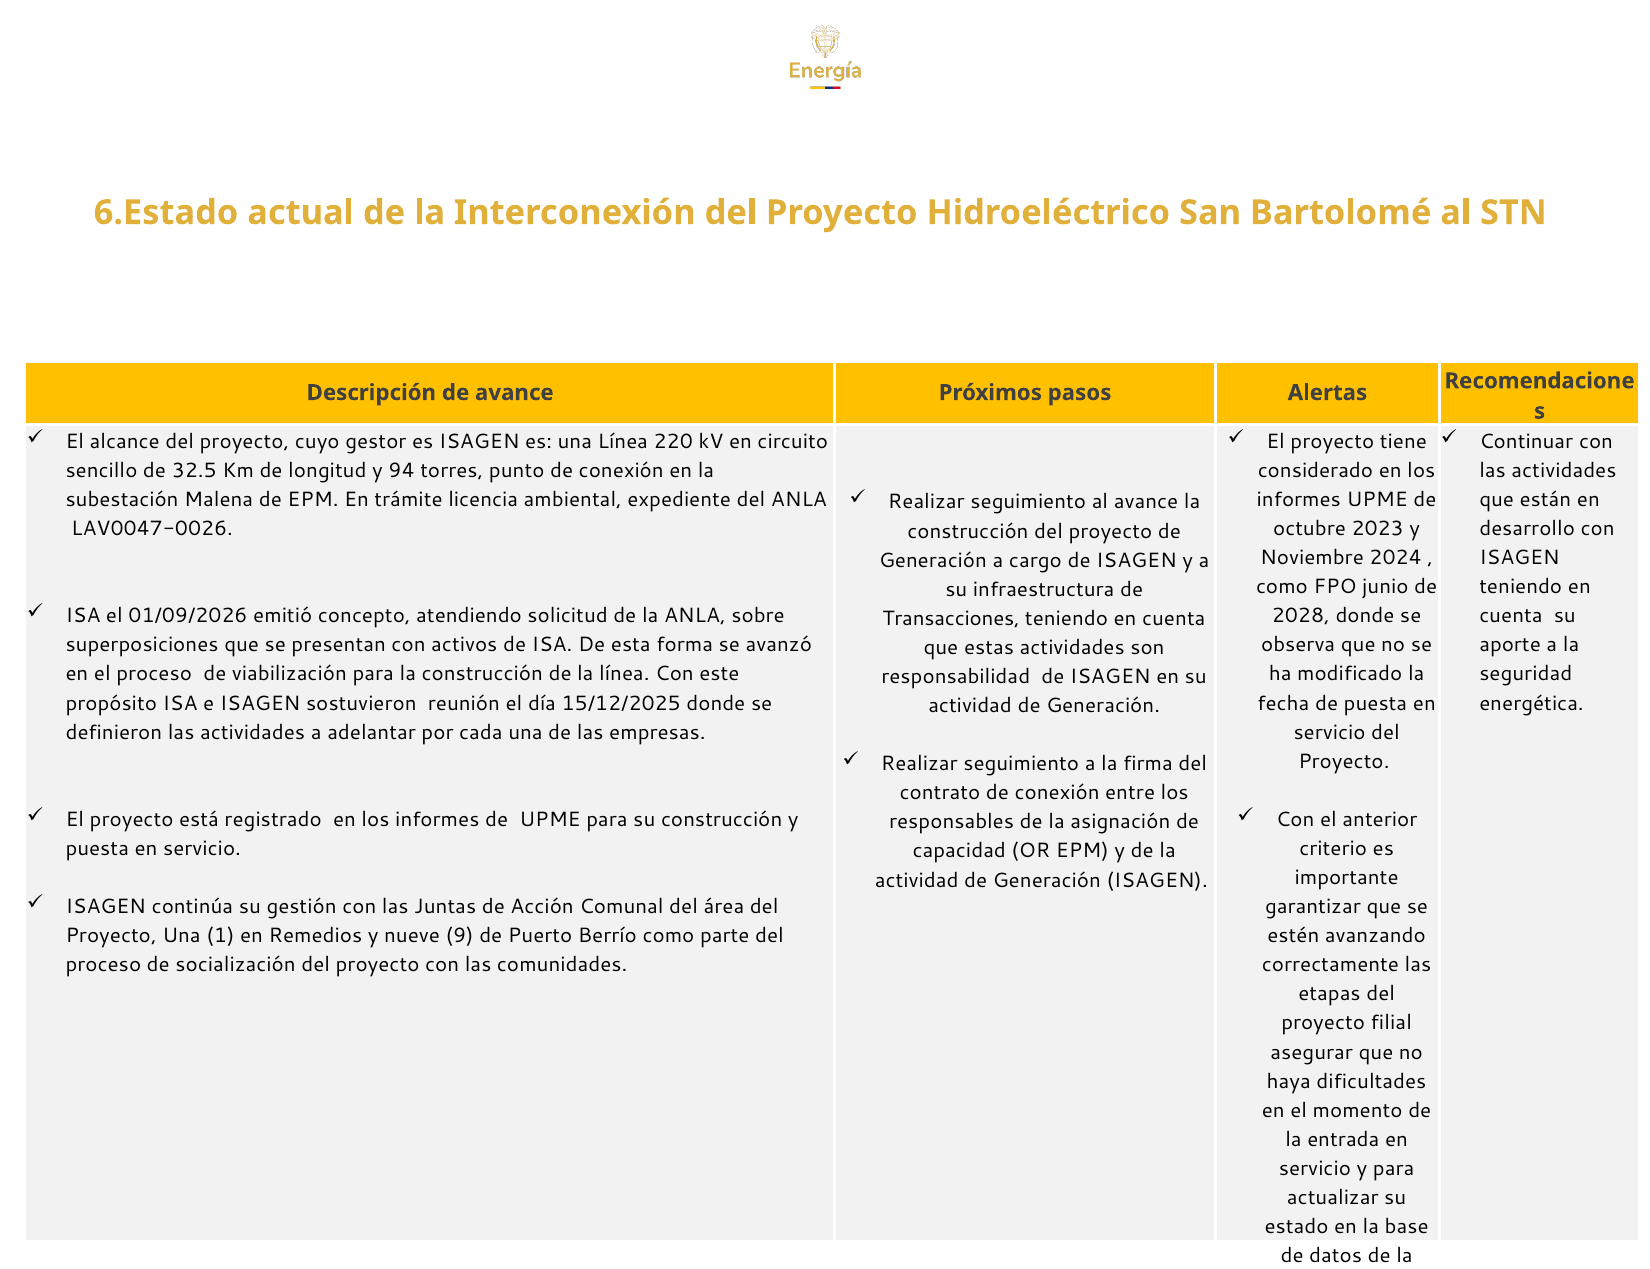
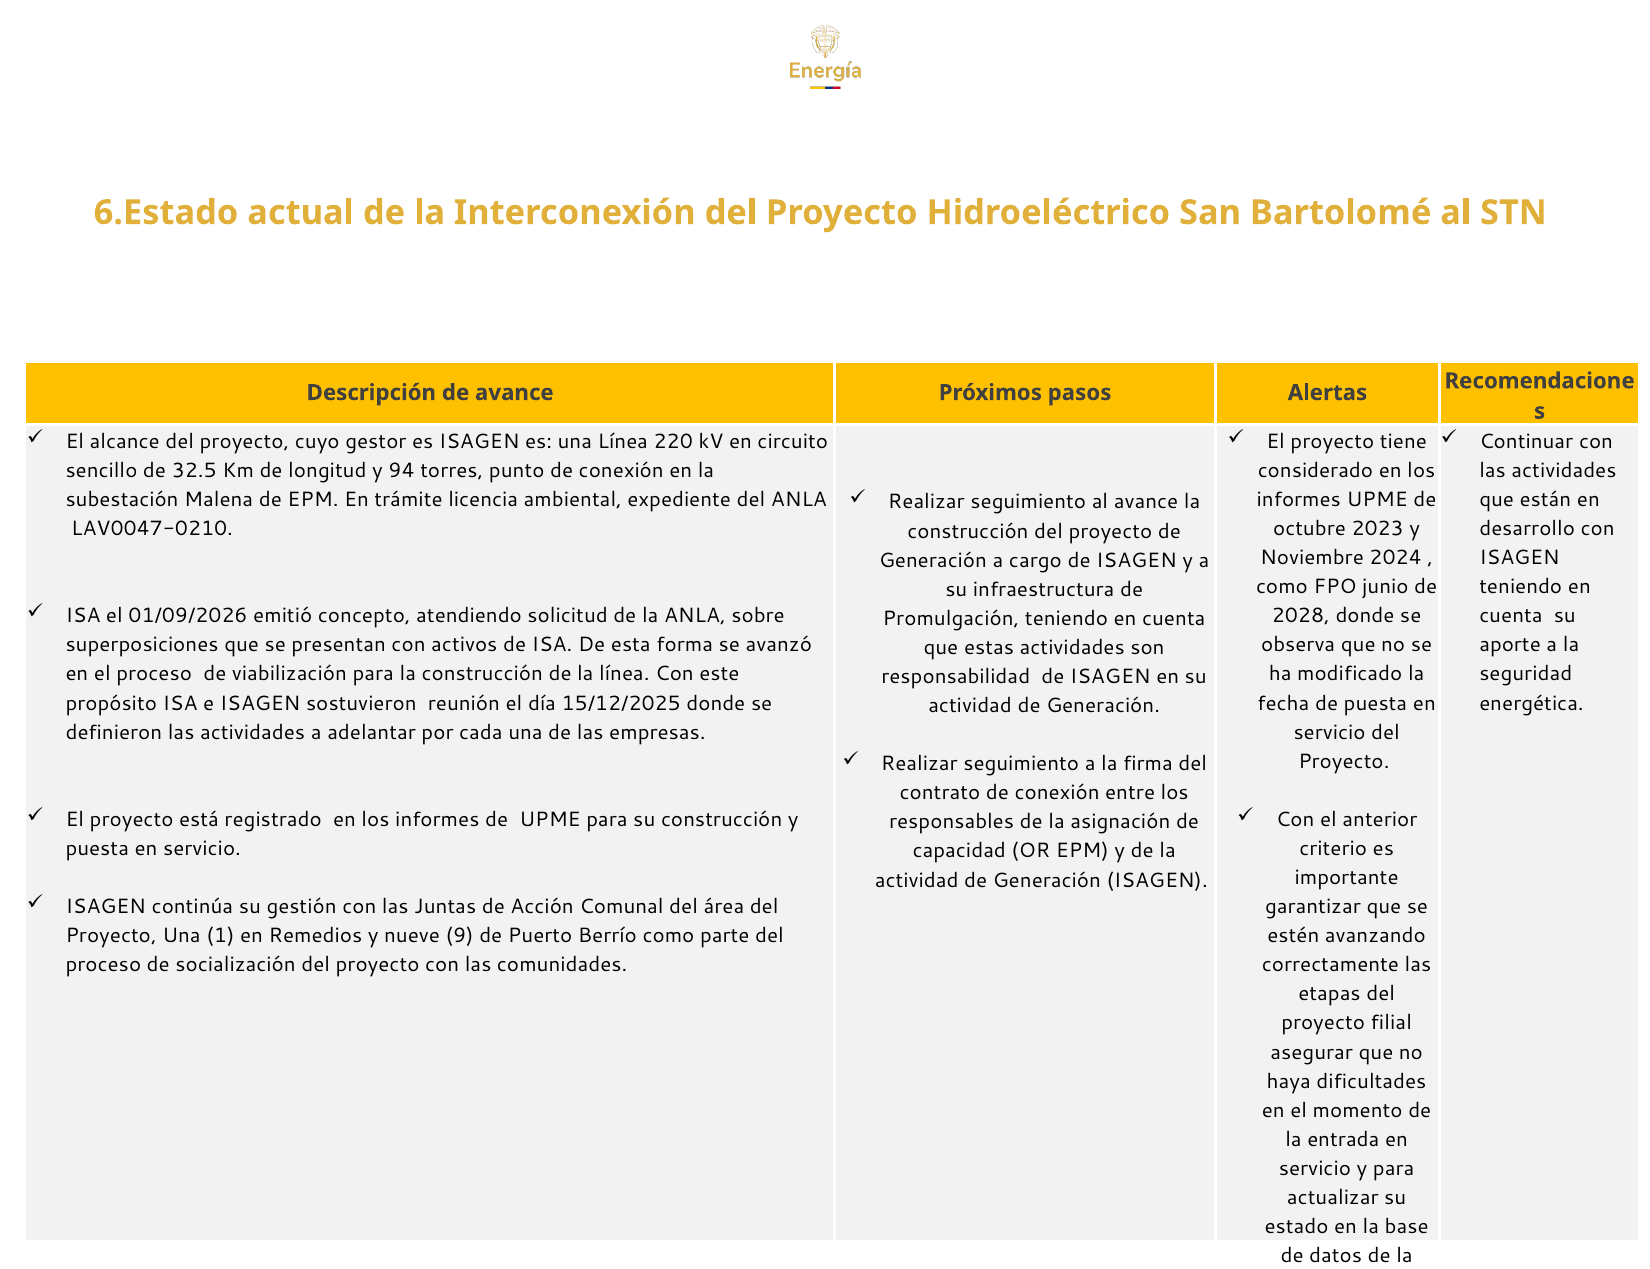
LAV0047-0026: LAV0047-0026 -> LAV0047-0210 (152, 529)
Transacciones: Transacciones -> Promulgación (951, 619)
